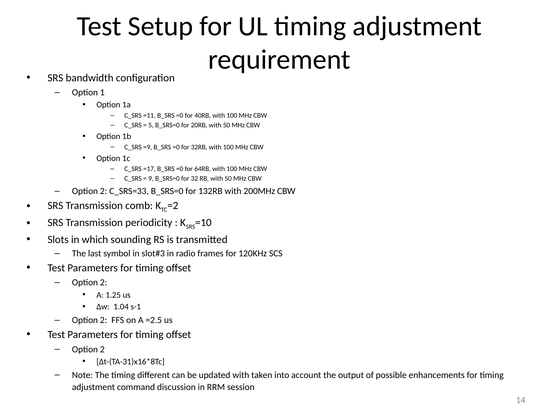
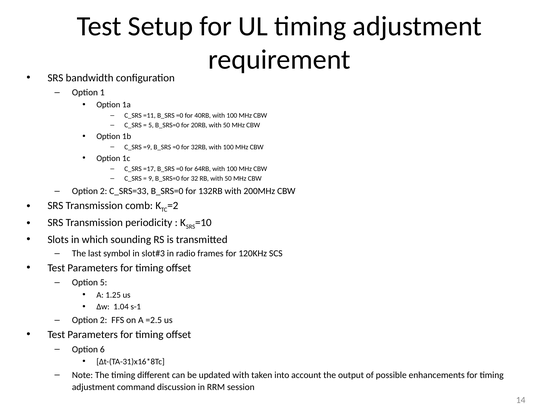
2: 2 -> 5 (104, 283)
2: 2 -> 6 (102, 349)
